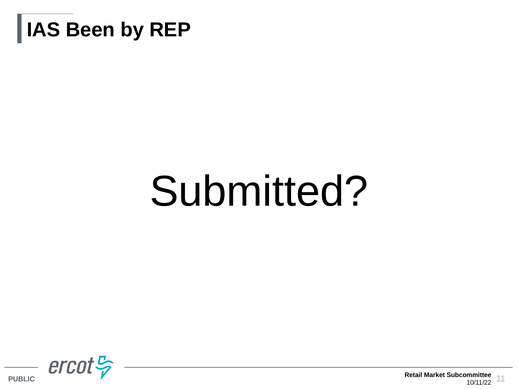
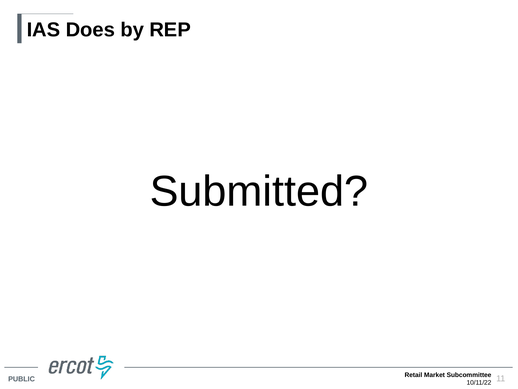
Been: Been -> Does (90, 30)
